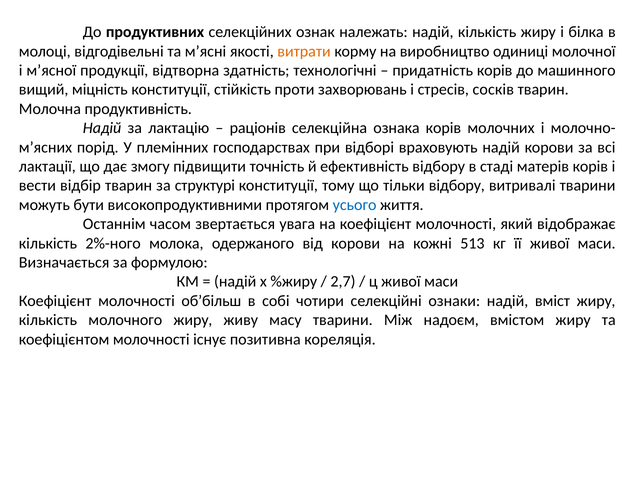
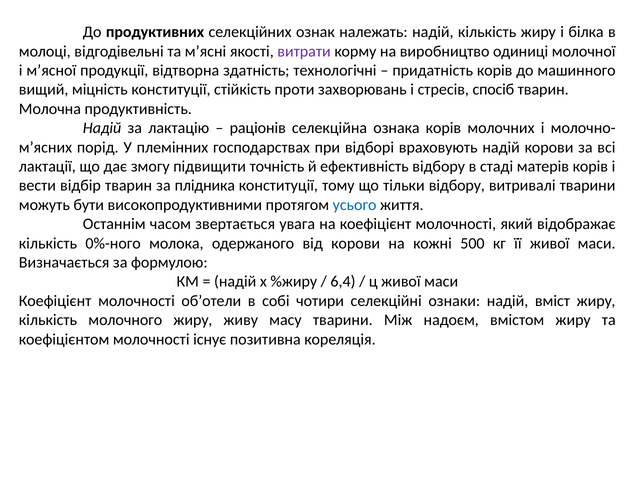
витрати colour: orange -> purple (304, 51)
сосків: сосків -> спосіб (493, 90)
структурі: структурі -> плідника (205, 186)
2%-ного: 2%-ного -> 0%-ного (113, 243)
513: 513 -> 500 (472, 243)
2,7: 2,7 -> 6,4 (343, 282)
об’більш: об’більш -> об’отели (211, 301)
